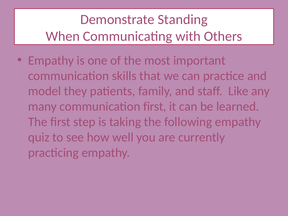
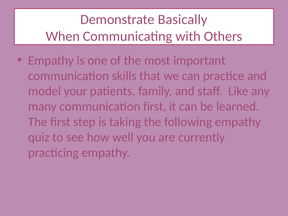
Standing: Standing -> Basically (183, 19)
they: they -> your (76, 91)
